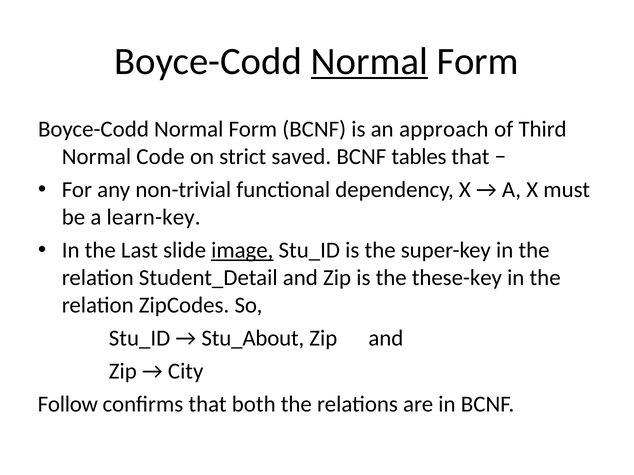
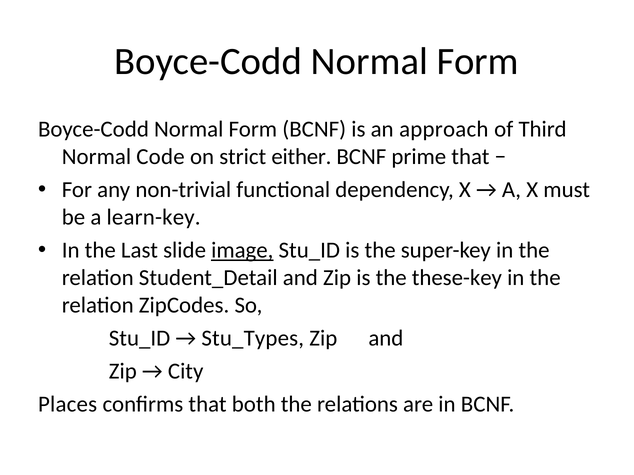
Normal underline: present -> none (369, 61)
saved: saved -> either (301, 157)
tables: tables -> prime (419, 157)
Stu_About: Stu_About -> Stu_Types (253, 339)
Follow: Follow -> Places (68, 405)
